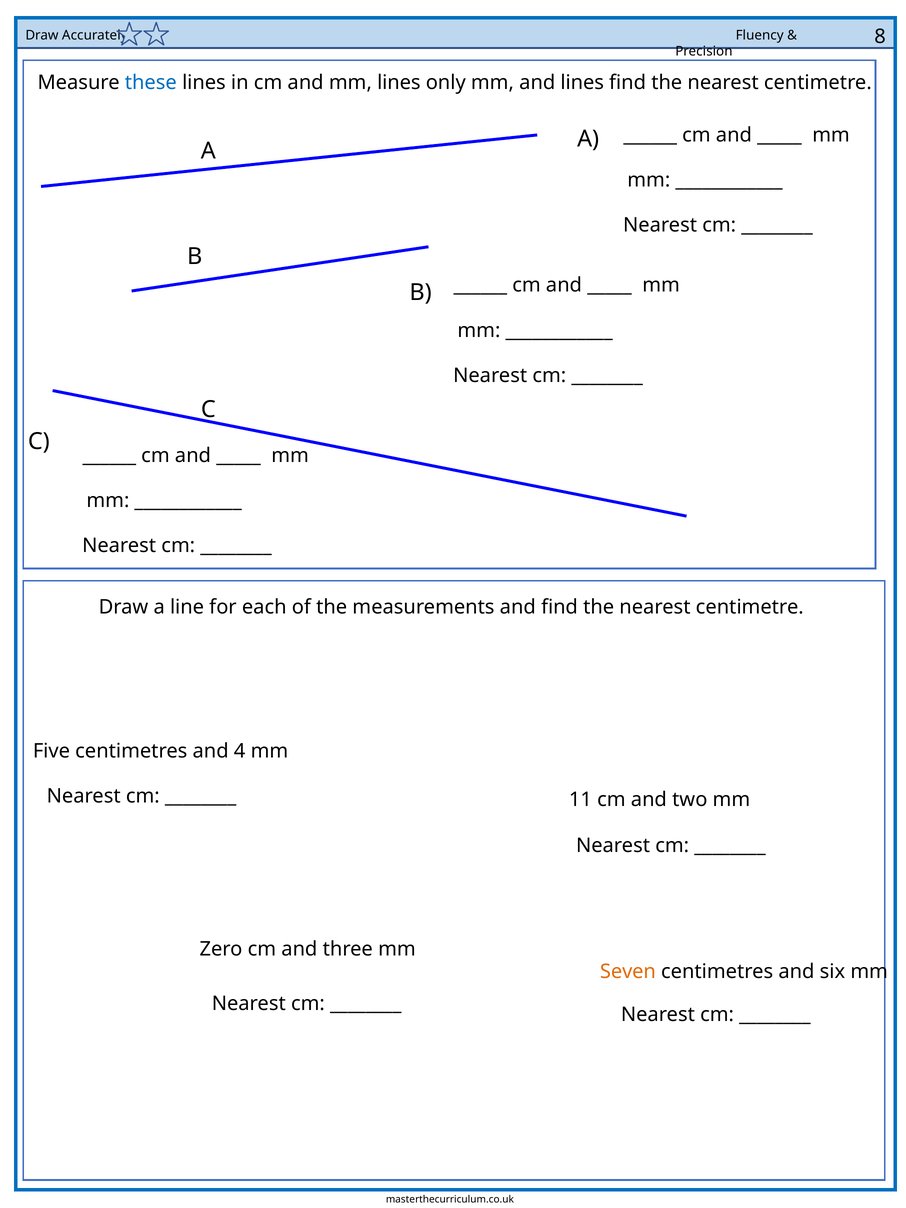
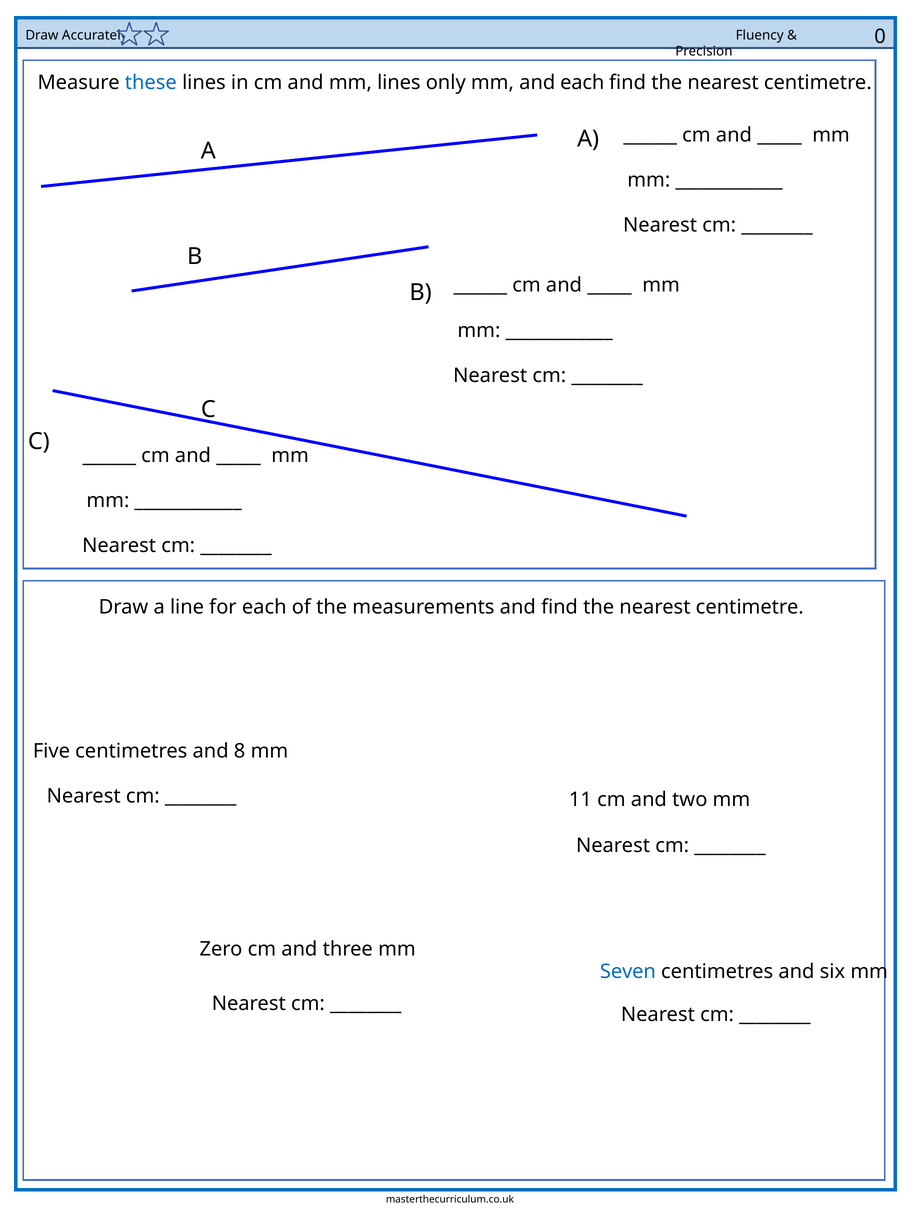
8: 8 -> 0 (880, 37)
and lines: lines -> each (582, 83)
4: 4 -> 8 (240, 751)
Seven colour: orange -> blue (628, 972)
